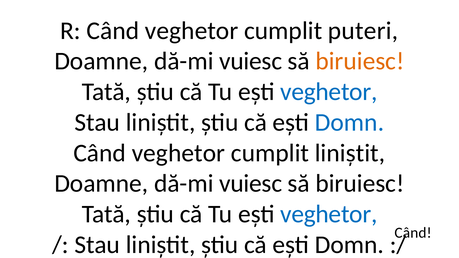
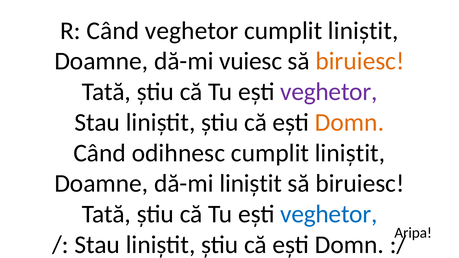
puteri: puteri -> liniștit (363, 31)
veghetor colour: blue -> purple (329, 92)
Domn colour: blue -> orange (350, 122)
veghetor: veghetor -> odihnesc (178, 153)
vuiesc: vuiesc -> liniștit (251, 184)
Când: Când -> Aripa (413, 233)
